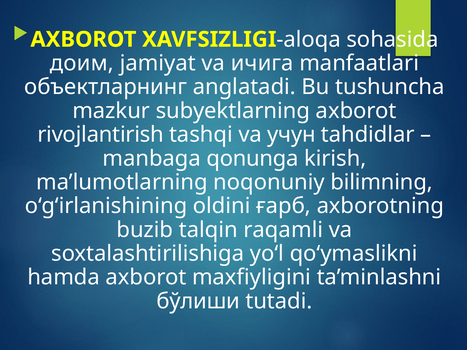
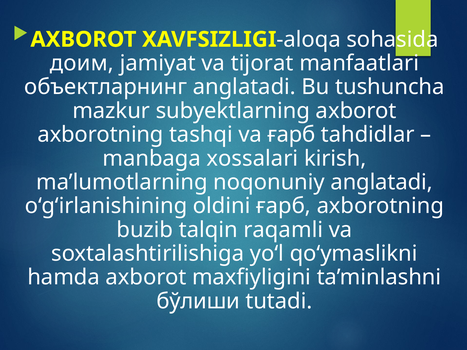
ичига: ичига -> tijorat (262, 63)
rivojlantirish: rivojlantirish -> axborotning (101, 135)
va учун: учун -> ғарб (291, 135)
qonunga: qonunga -> xossalari (252, 159)
noqonuniy bilimning: bilimning -> anglatadi (382, 182)
